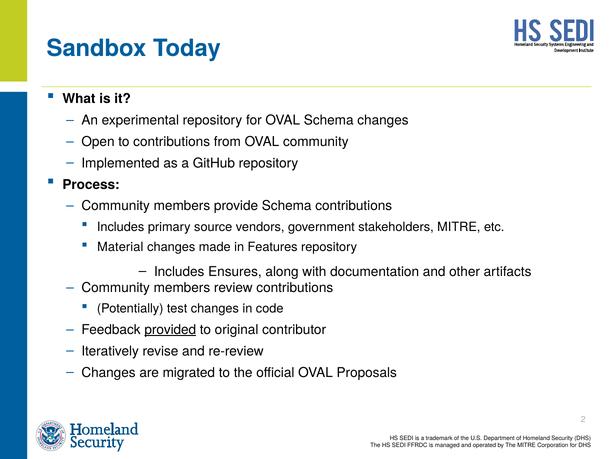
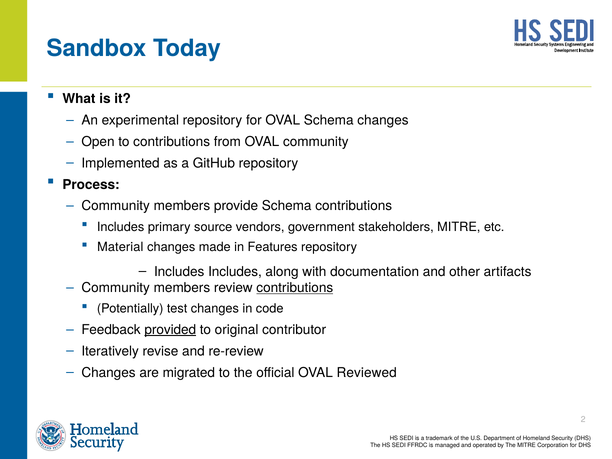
Includes Ensures: Ensures -> Includes (235, 272)
contributions underline: none -> present (295, 288)
Proposals: Proposals -> Reviewed (367, 373)
